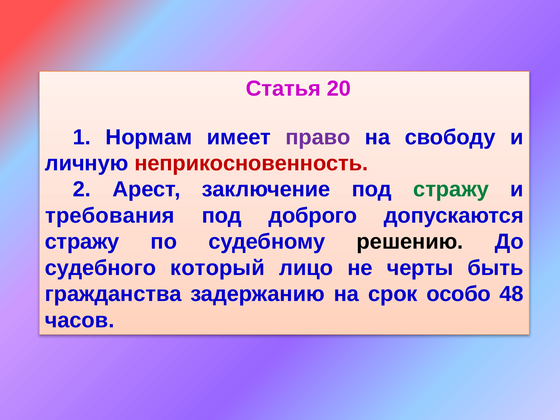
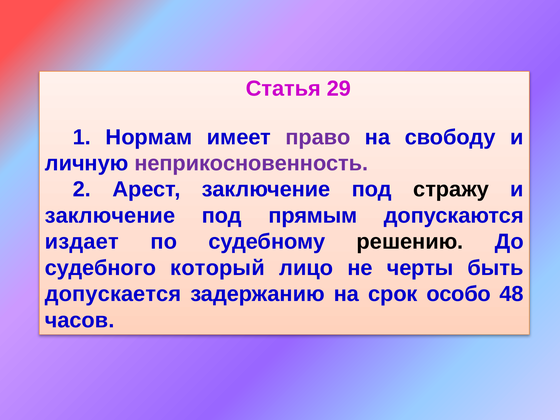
20: 20 -> 29 (339, 89)
неприкосновенность colour: red -> purple (251, 163)
стражу colour: green -> black (451, 189)
требования: требования -> заключение (110, 216)
доброго: доброго -> прямым (313, 216)
стражу: стражу -> издает (82, 242)
гражданства: гражданства -> допускается (113, 294)
